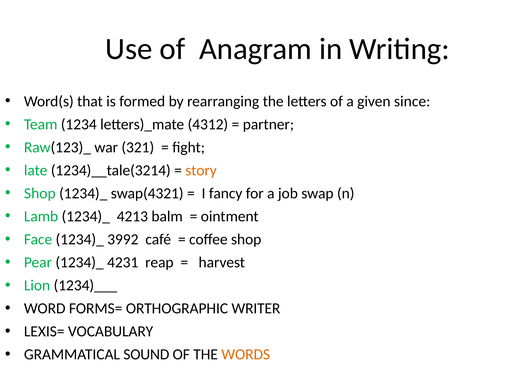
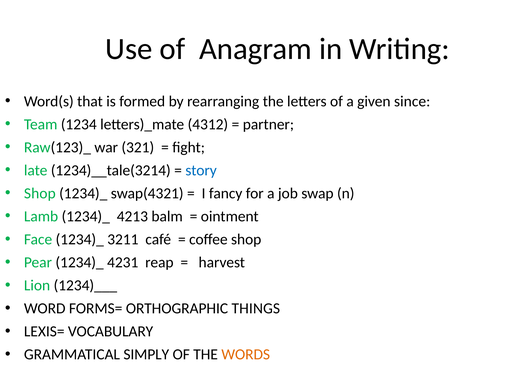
story colour: orange -> blue (201, 170)
3992: 3992 -> 3211 (123, 239)
WRITER: WRITER -> THINGS (256, 308)
SOUND: SOUND -> SIMPLY (146, 354)
